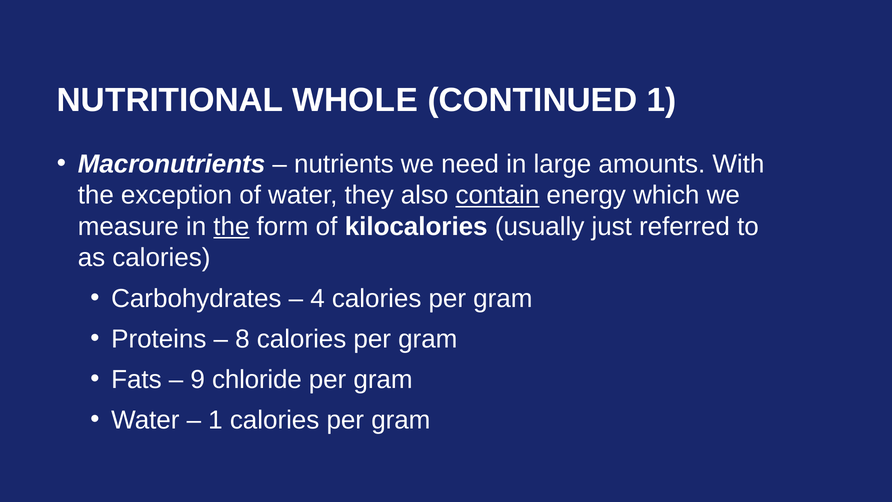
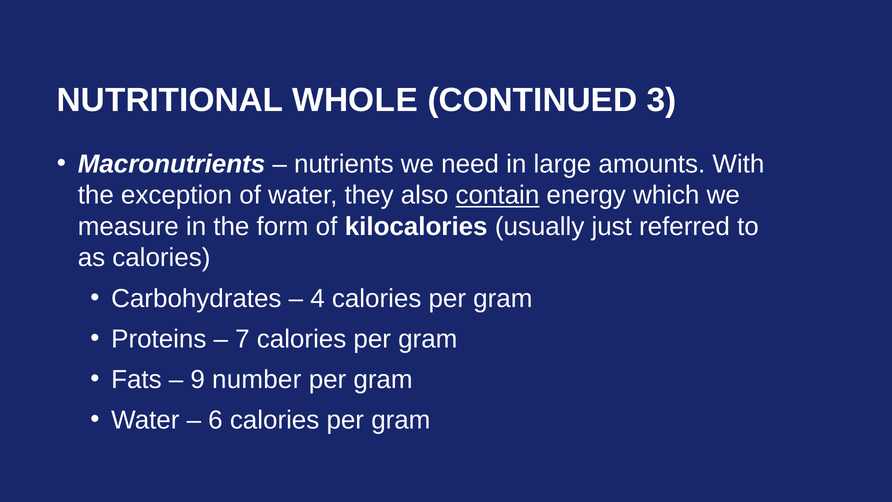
CONTINUED 1: 1 -> 3 (662, 100)
the underline: present -> none (231, 227)
8: 8 -> 7 (242, 339)
chloride: chloride -> number (257, 379)
1: 1 -> 6 (215, 420)
